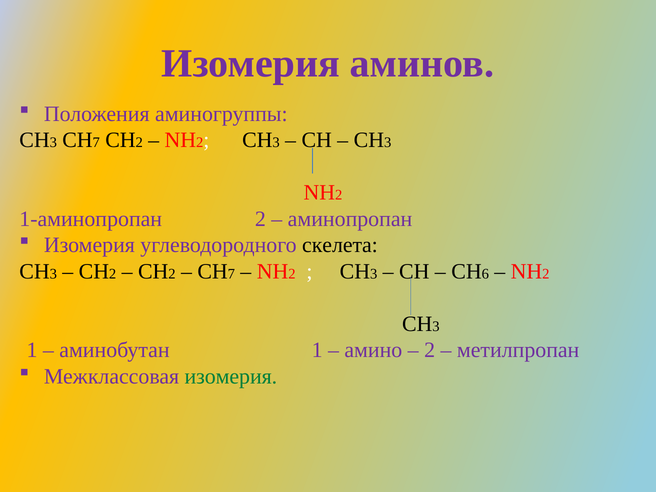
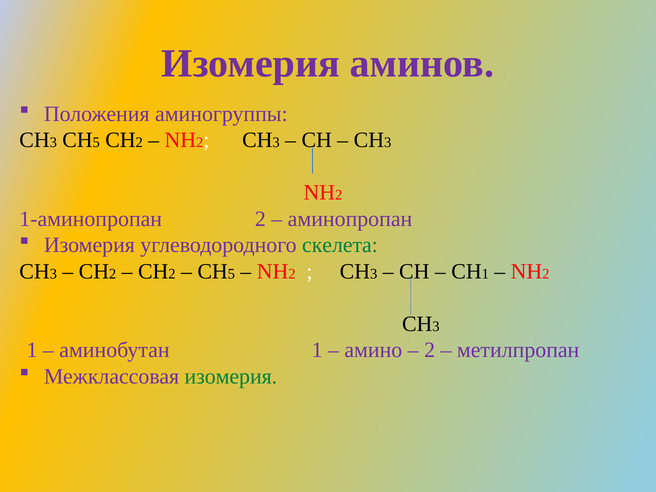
7: 7 -> 5 (96, 143)
скелета colour: black -> green (340, 245)
7: 7 -> 5 (231, 274)
CH 6: 6 -> 1 (485, 274)
